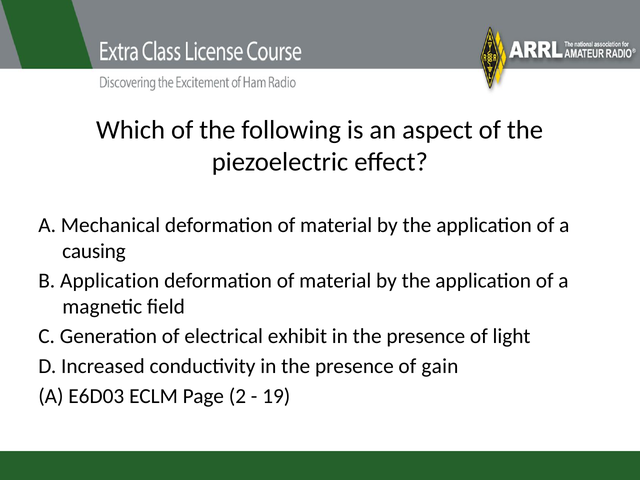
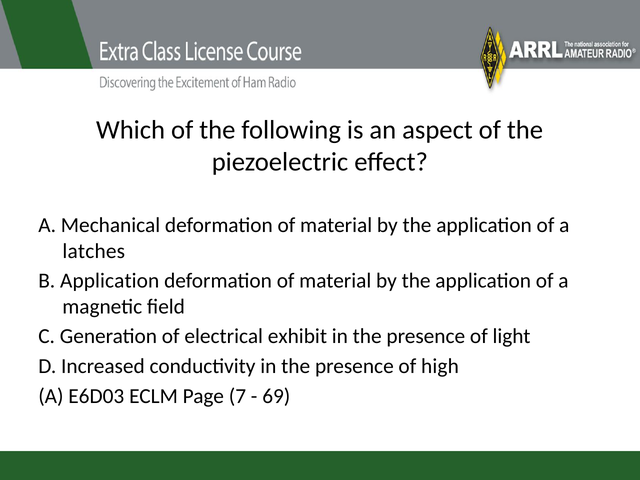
causing: causing -> latches (94, 251)
gain: gain -> high (440, 366)
2: 2 -> 7 (237, 396)
19: 19 -> 69 (276, 396)
